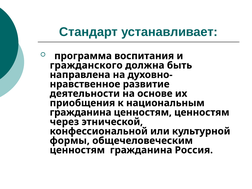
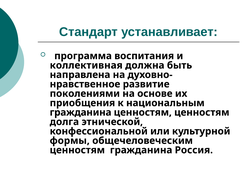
гражданского: гражданского -> коллективная (86, 65)
деятельности: деятельности -> поколениями (85, 94)
через: через -> долга (64, 122)
